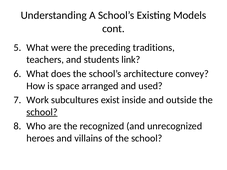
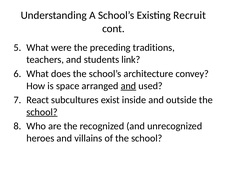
Models: Models -> Recruit (190, 15)
and underline: none -> present (128, 86)
Work: Work -> React (38, 100)
